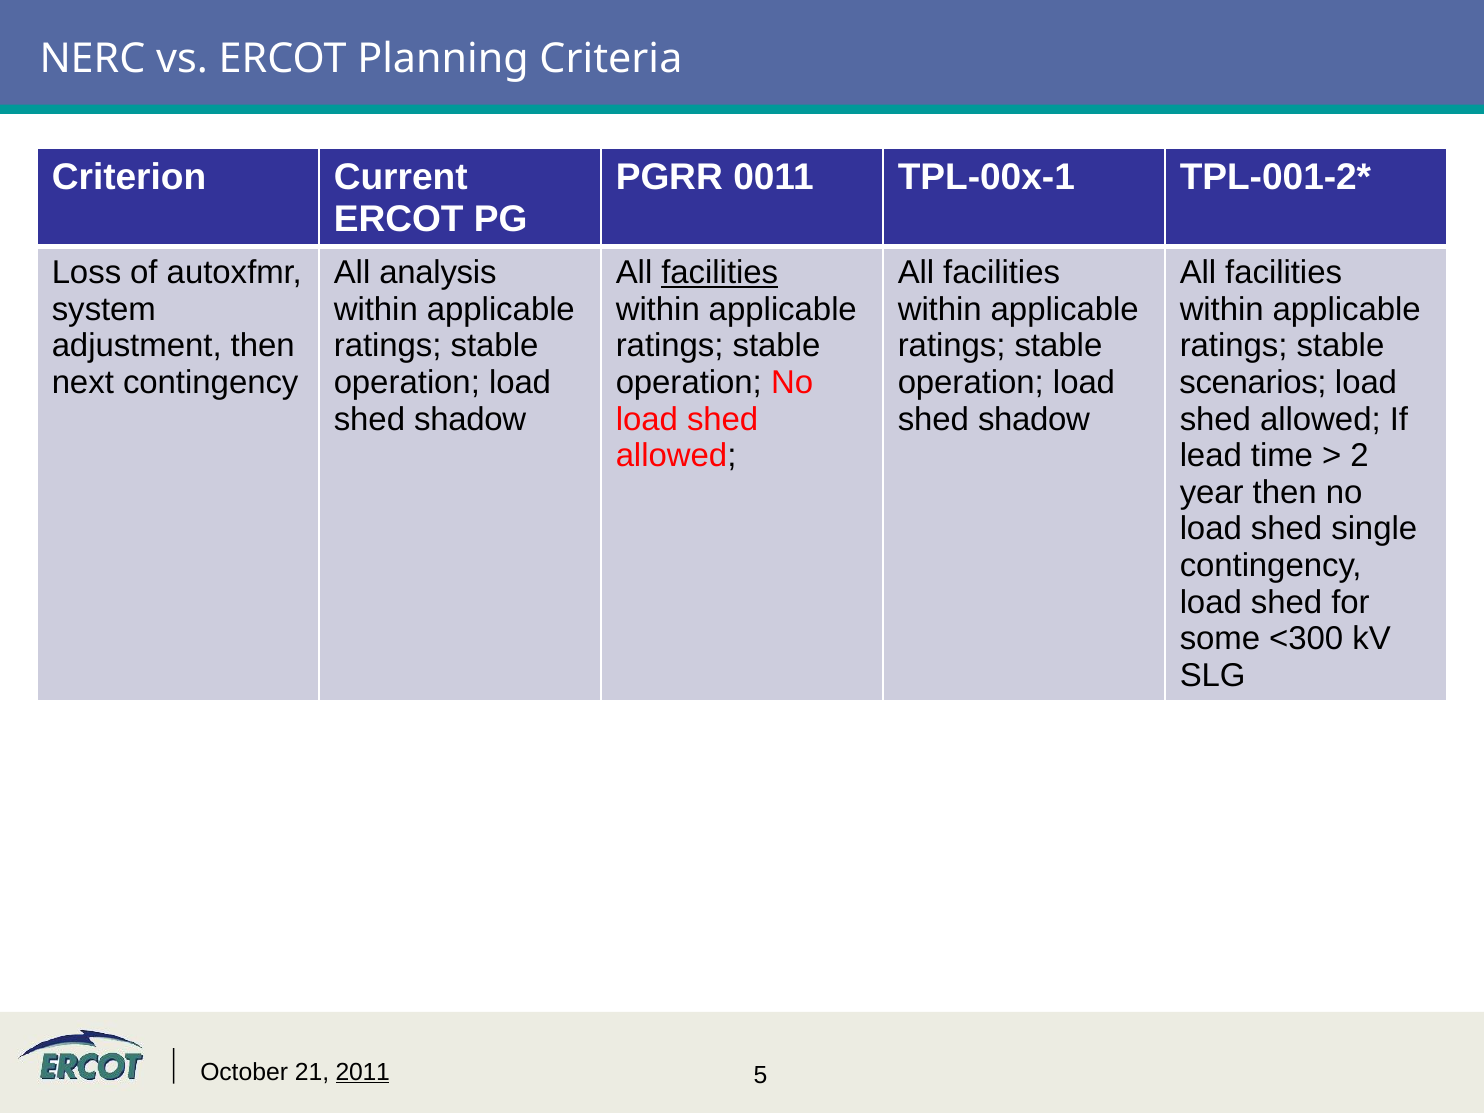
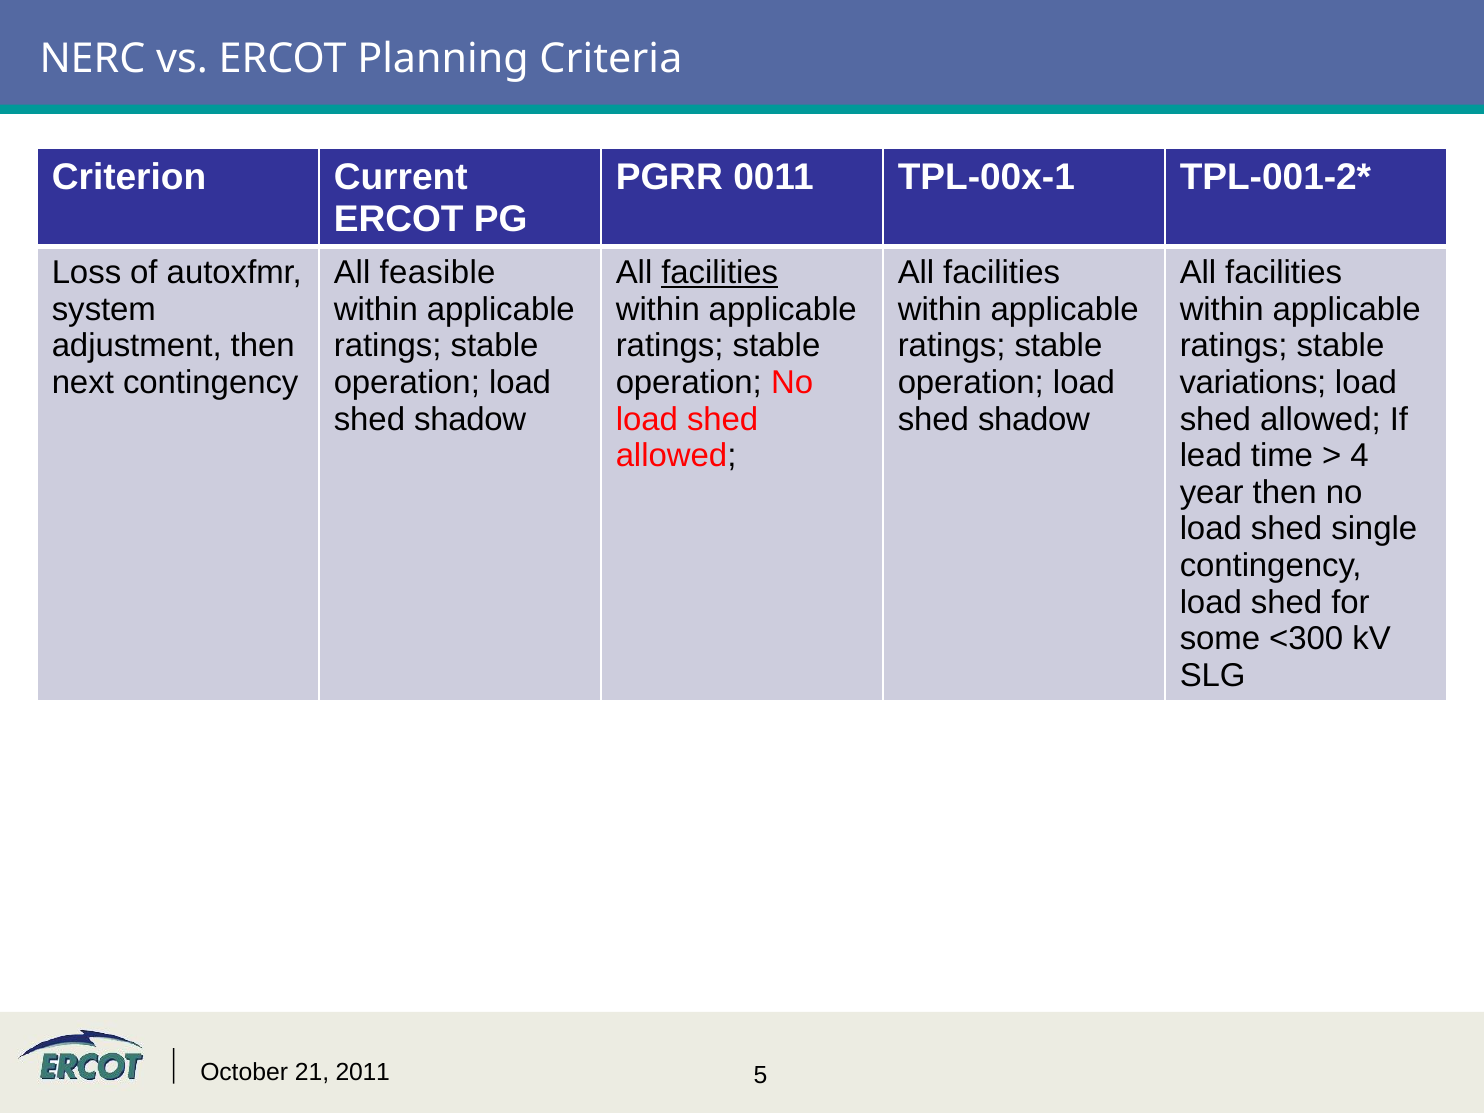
analysis: analysis -> feasible (438, 273)
scenarios: scenarios -> variations (1253, 383)
2: 2 -> 4 (1360, 456)
2011 underline: present -> none (363, 1072)
